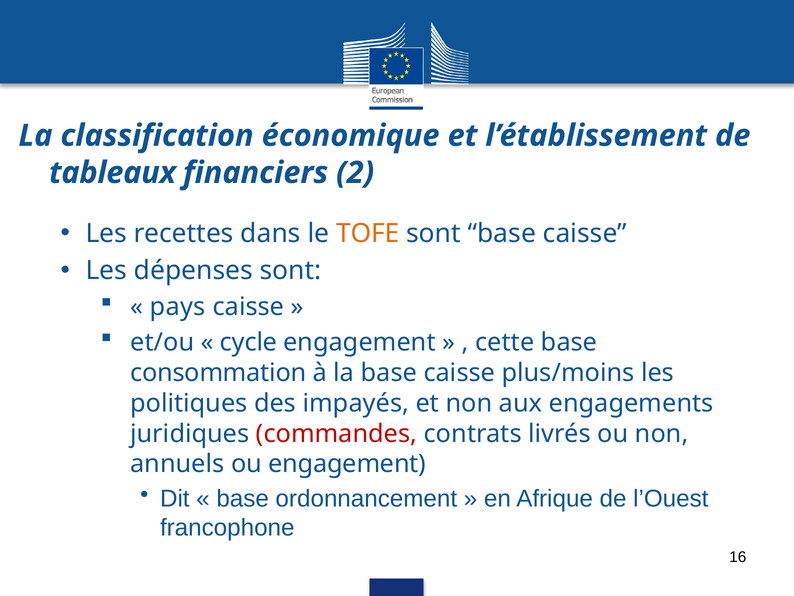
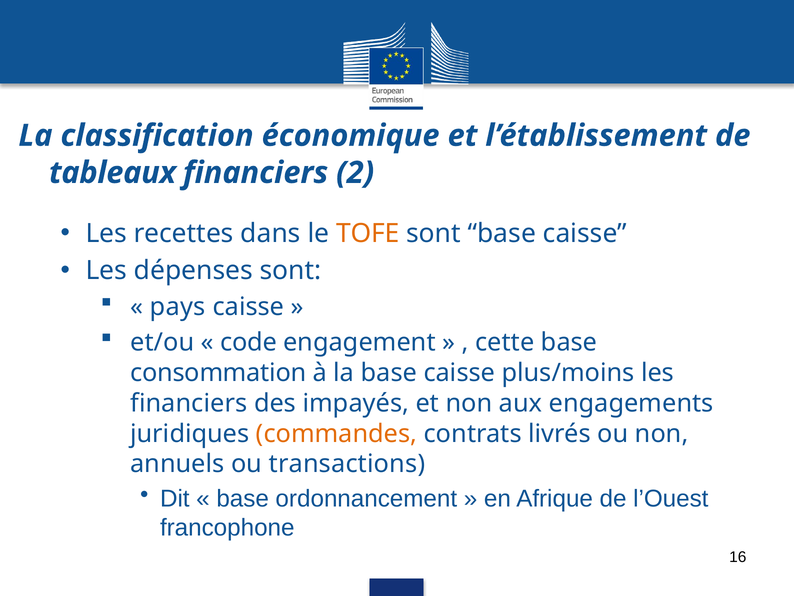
cycle: cycle -> code (249, 342)
politiques: politiques -> financiers (189, 403)
commandes colour: red -> orange (337, 433)
ou engagement: engagement -> transactions (347, 464)
